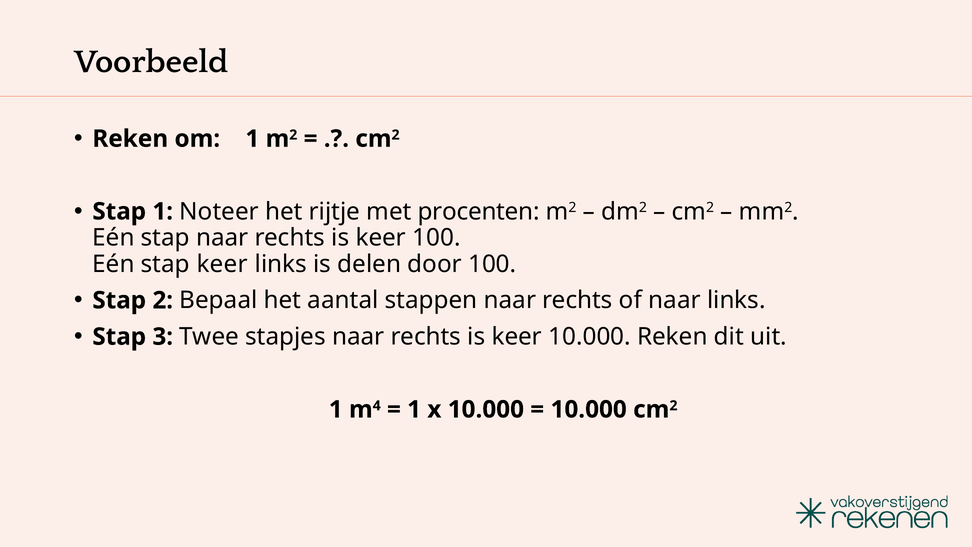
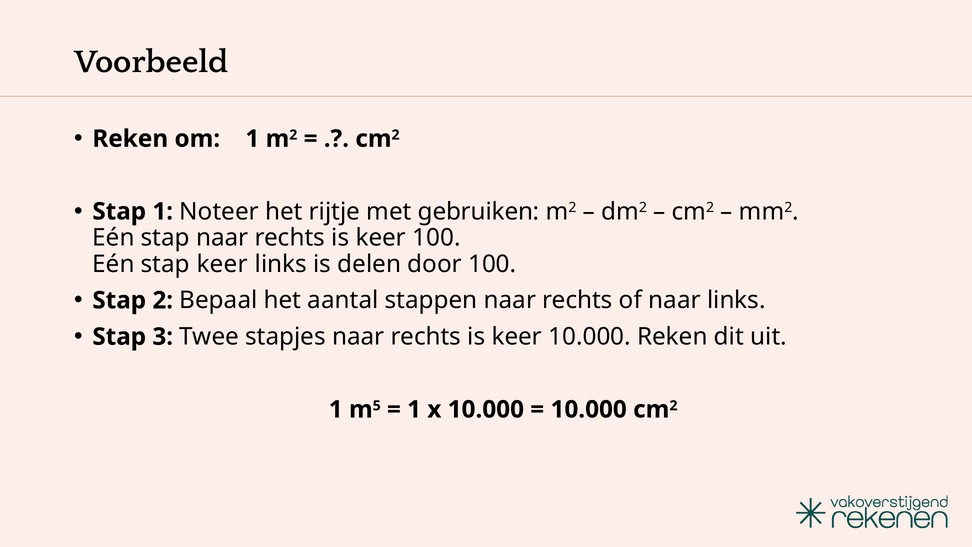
procenten: procenten -> gebruiken (479, 211)
4: 4 -> 5 (377, 405)
